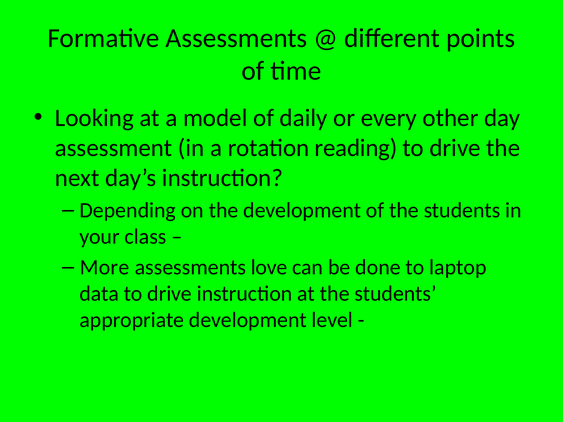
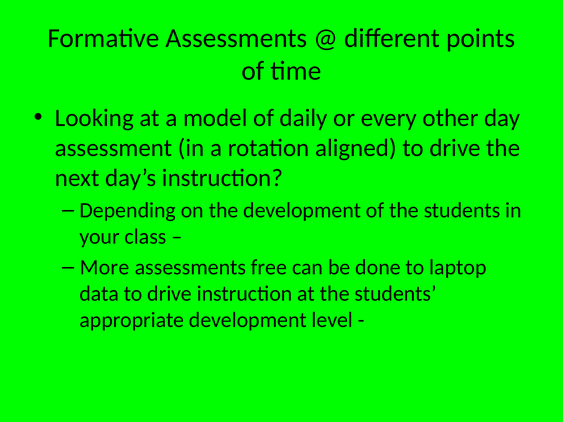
reading: reading -> aligned (356, 148)
love: love -> free (269, 267)
